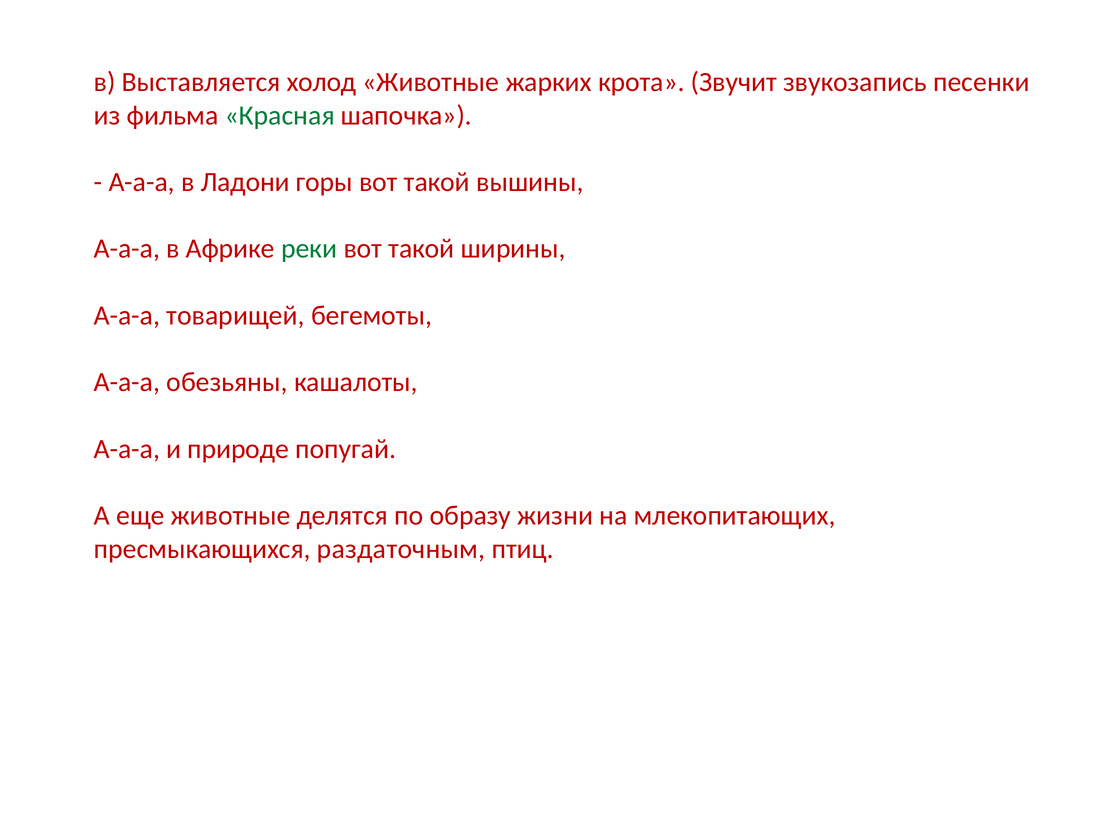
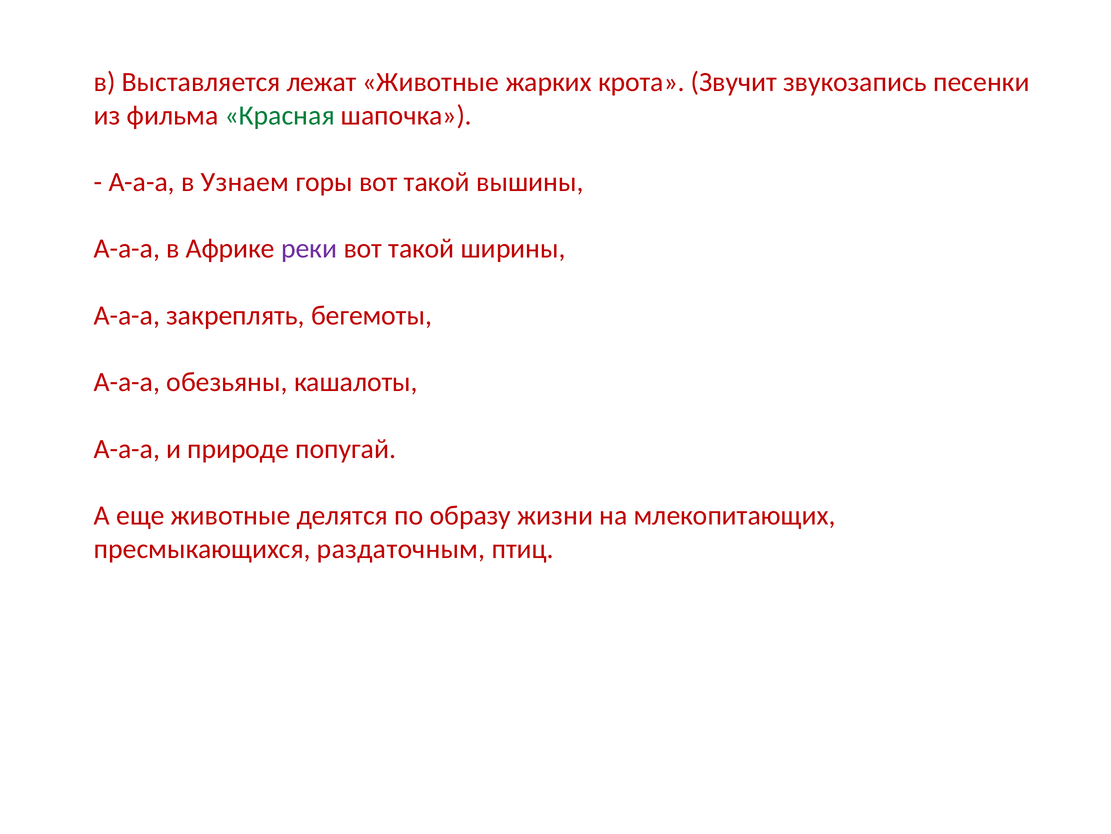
холод: холод -> лежат (322, 82)
Ладони: Ладони -> Узнаем (245, 182)
реки colour: green -> purple (309, 249)
товарищей: товарищей -> закреплять (236, 315)
